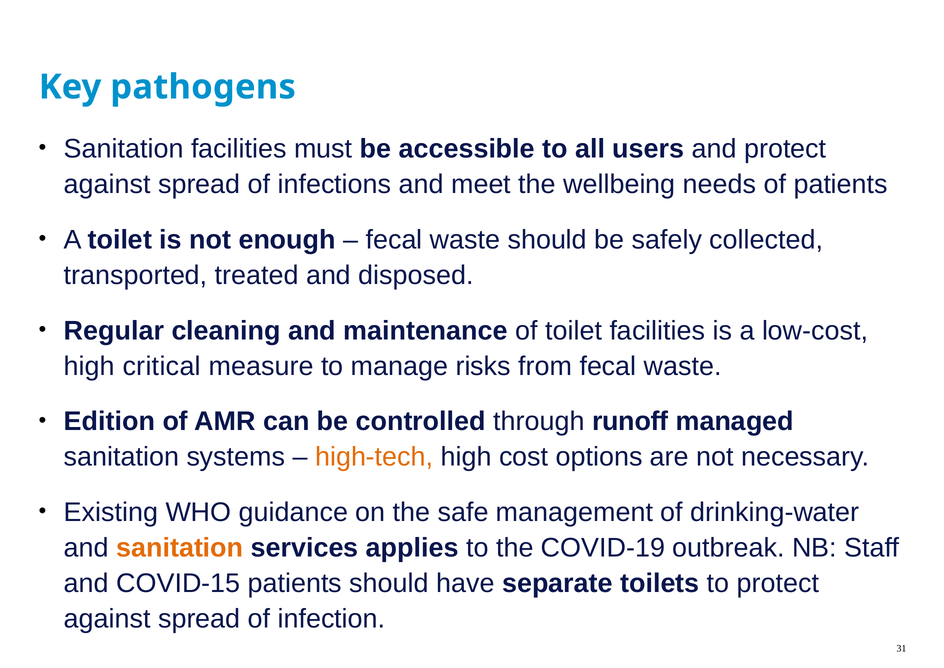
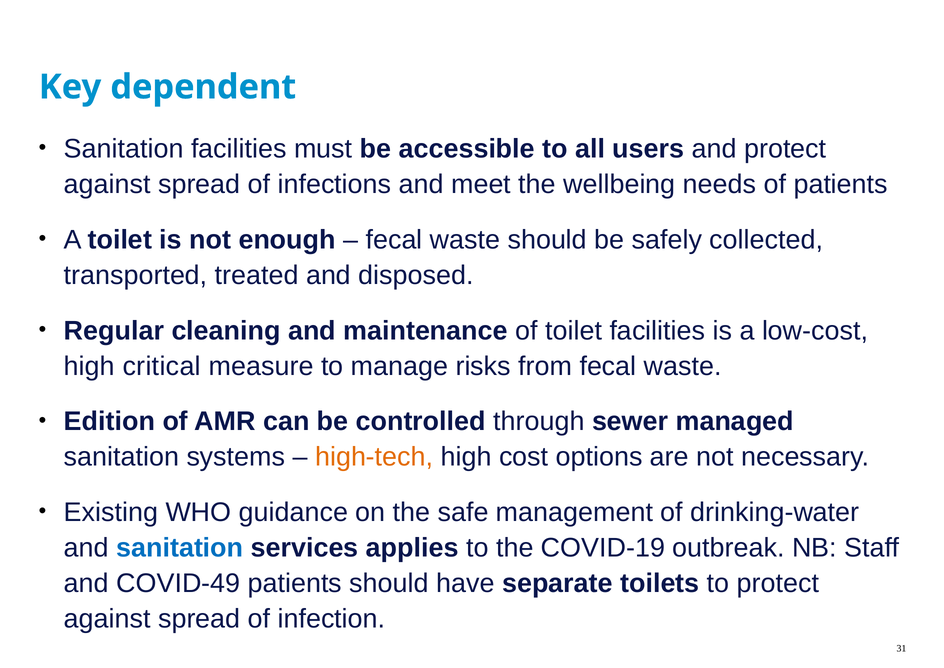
pathogens: pathogens -> dependent (203, 87)
runoff: runoff -> sewer (630, 421)
sanitation colour: orange -> blue (180, 547)
COVID-15: COVID-15 -> COVID-49 (178, 583)
